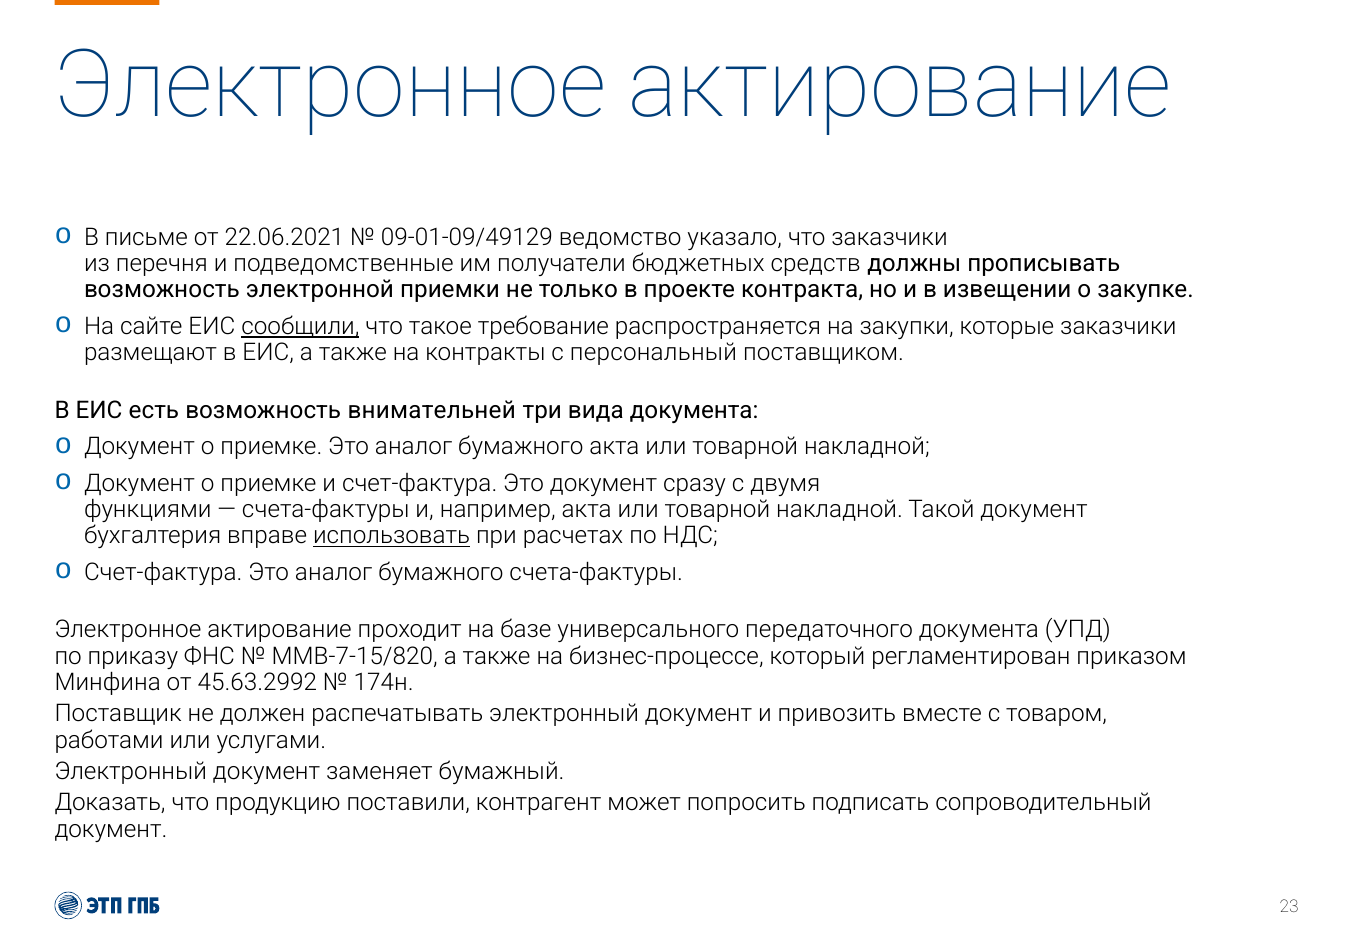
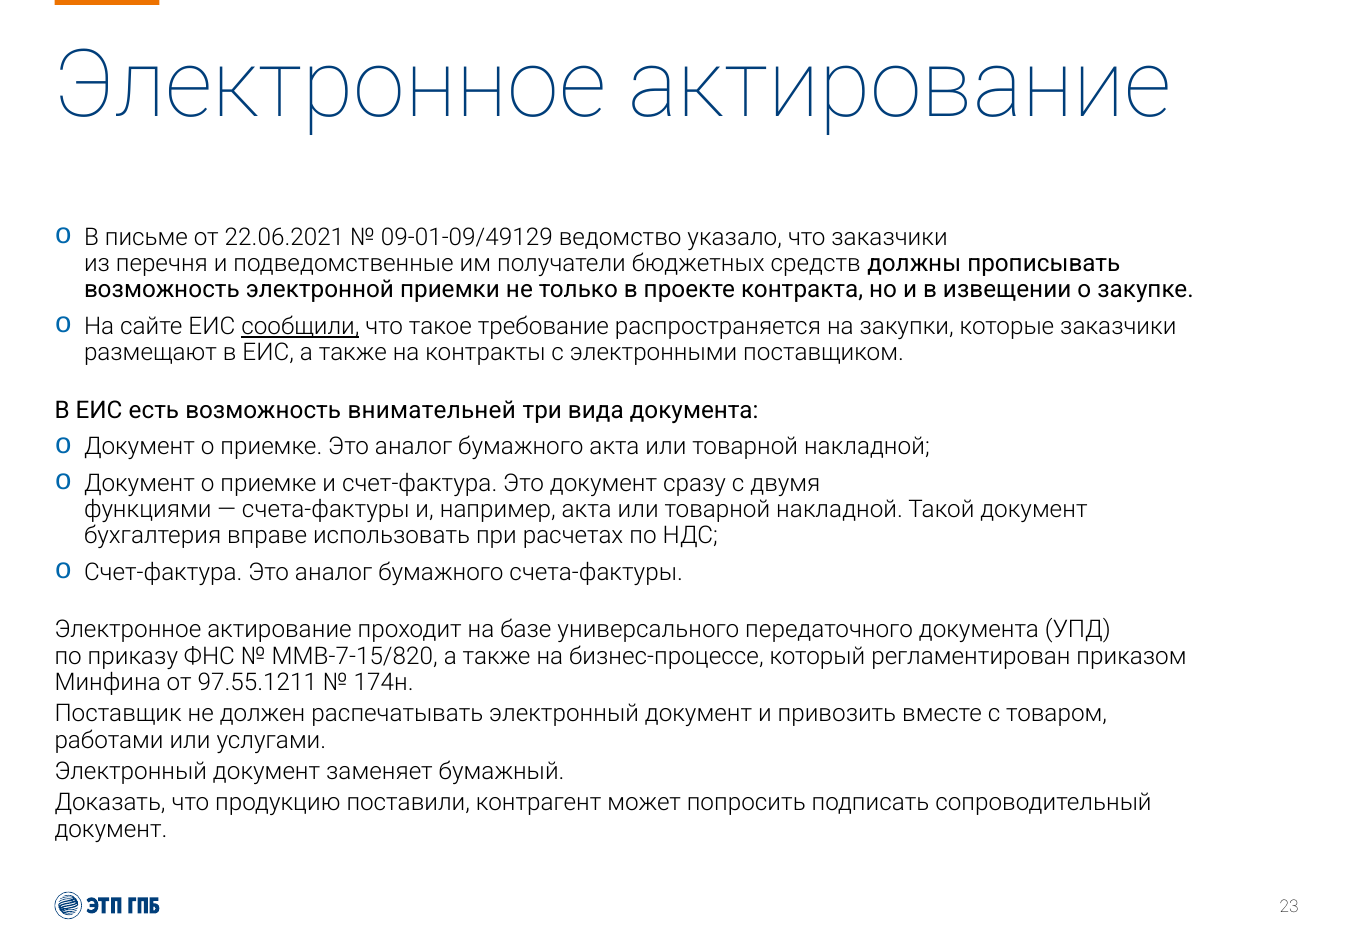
персональный: персональный -> электронными (654, 353)
использовать underline: present -> none (392, 536)
45.63.2992: 45.63.2992 -> 97.55.1211 (257, 682)
